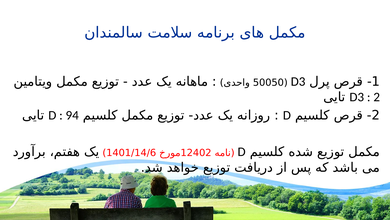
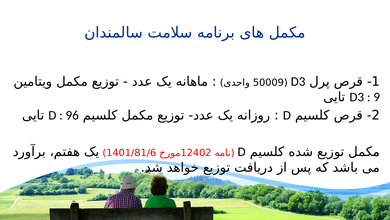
50050: 50050 -> 50009 (268, 82)
2: 2 -> 9 (377, 97)
94: 94 -> 96 (72, 115)
1401/14/6: 1401/14/6 -> 1401/81/6 (131, 153)
